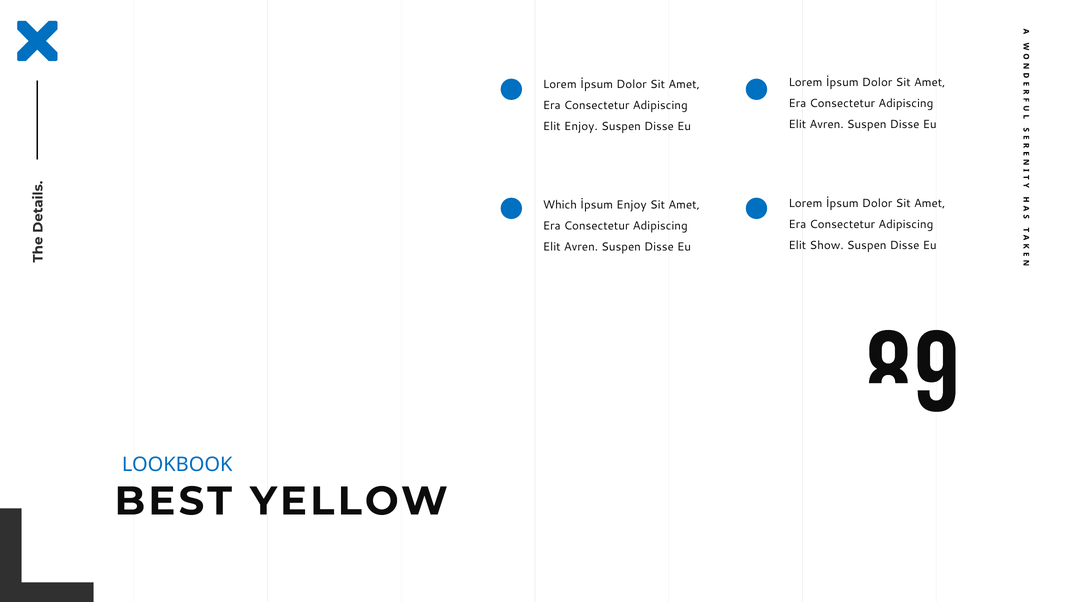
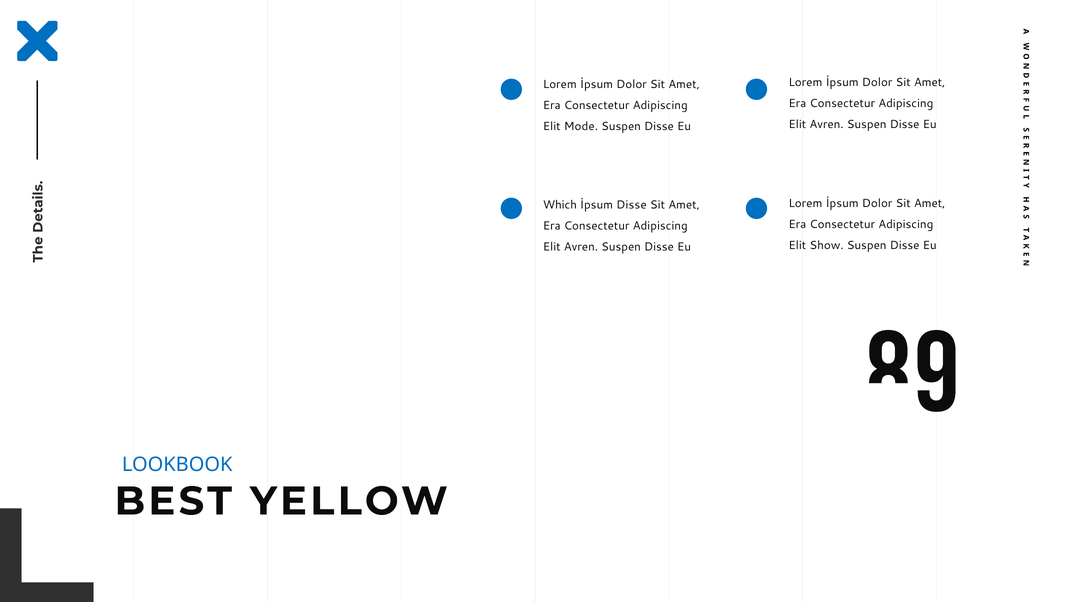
Elit Enjoy: Enjoy -> Mode (581, 126)
İpsum Enjoy: Enjoy -> Disse (631, 205)
